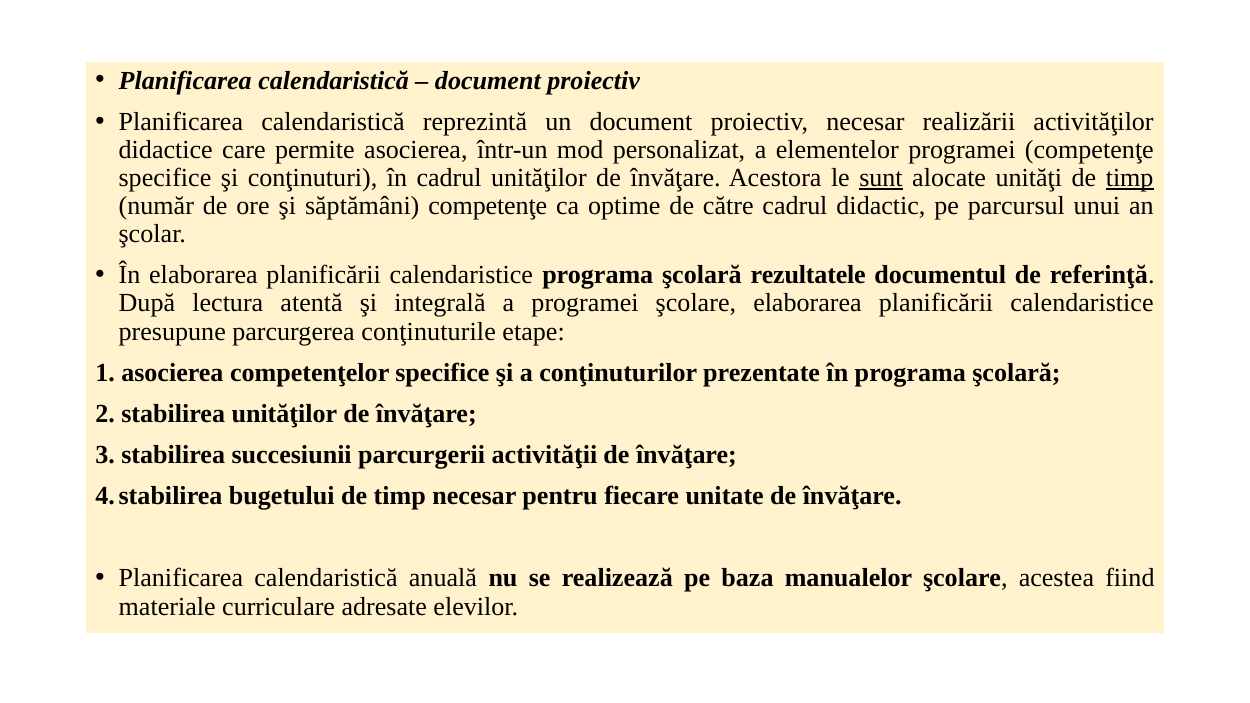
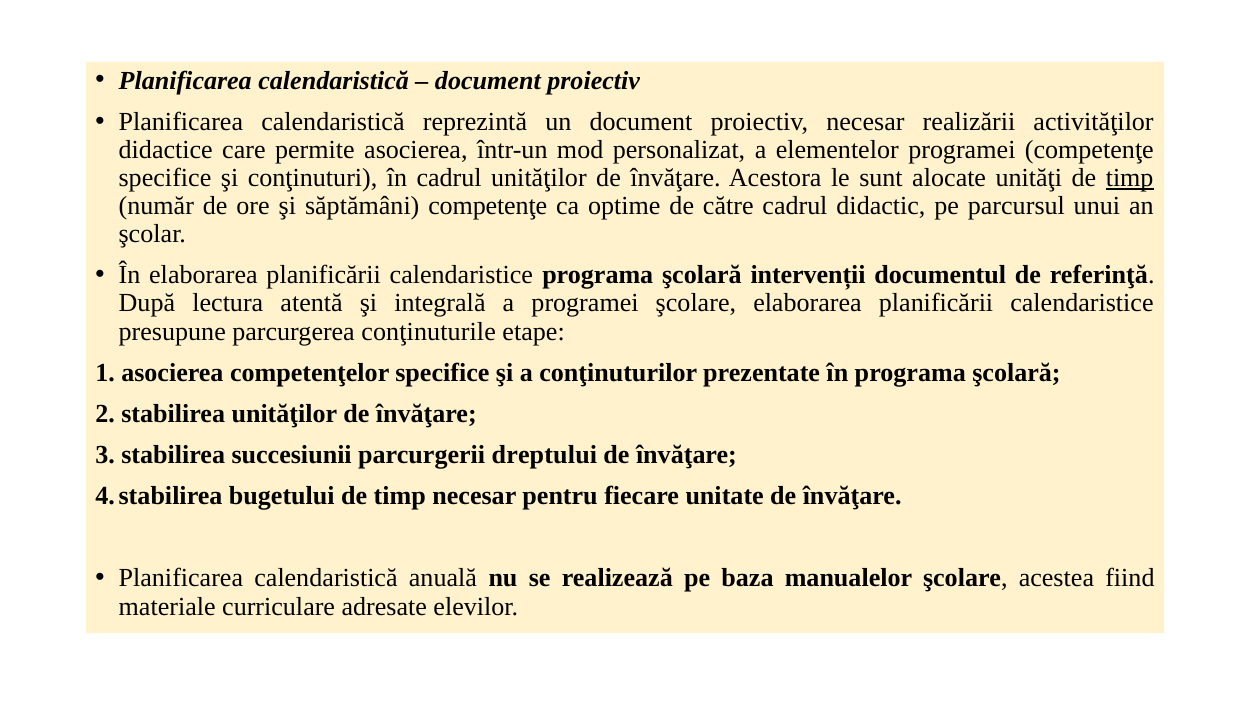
sunt underline: present -> none (881, 178)
rezultatele: rezultatele -> intervenții (808, 275)
activităţii: activităţii -> dreptului (544, 455)
